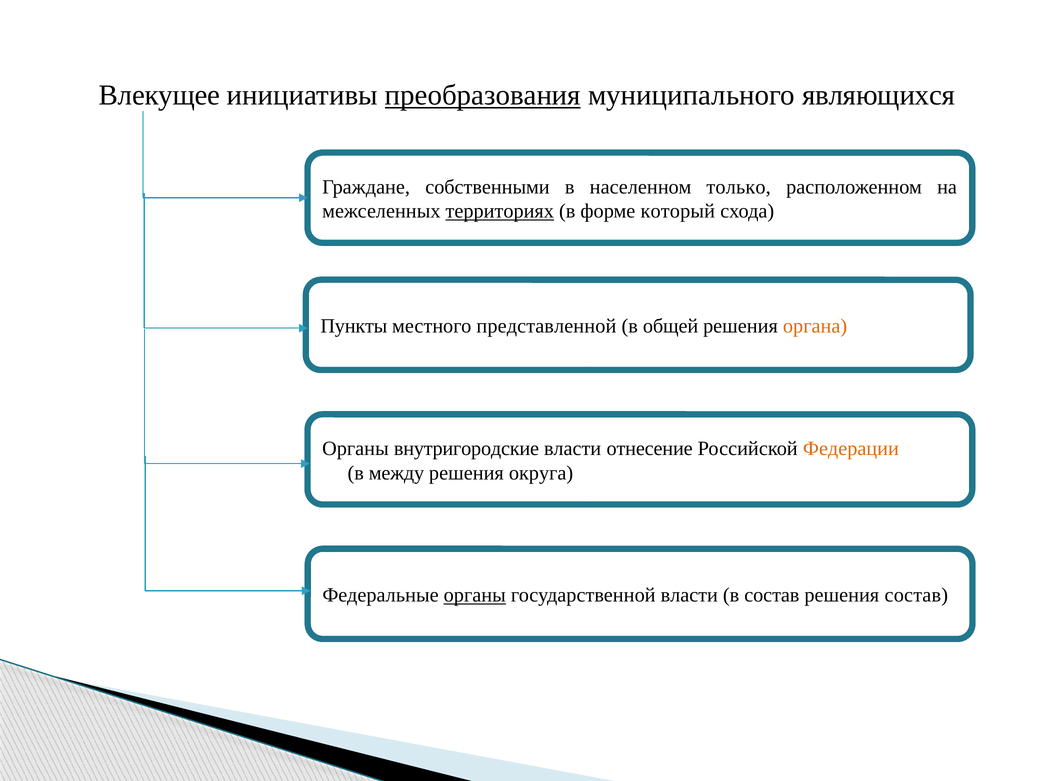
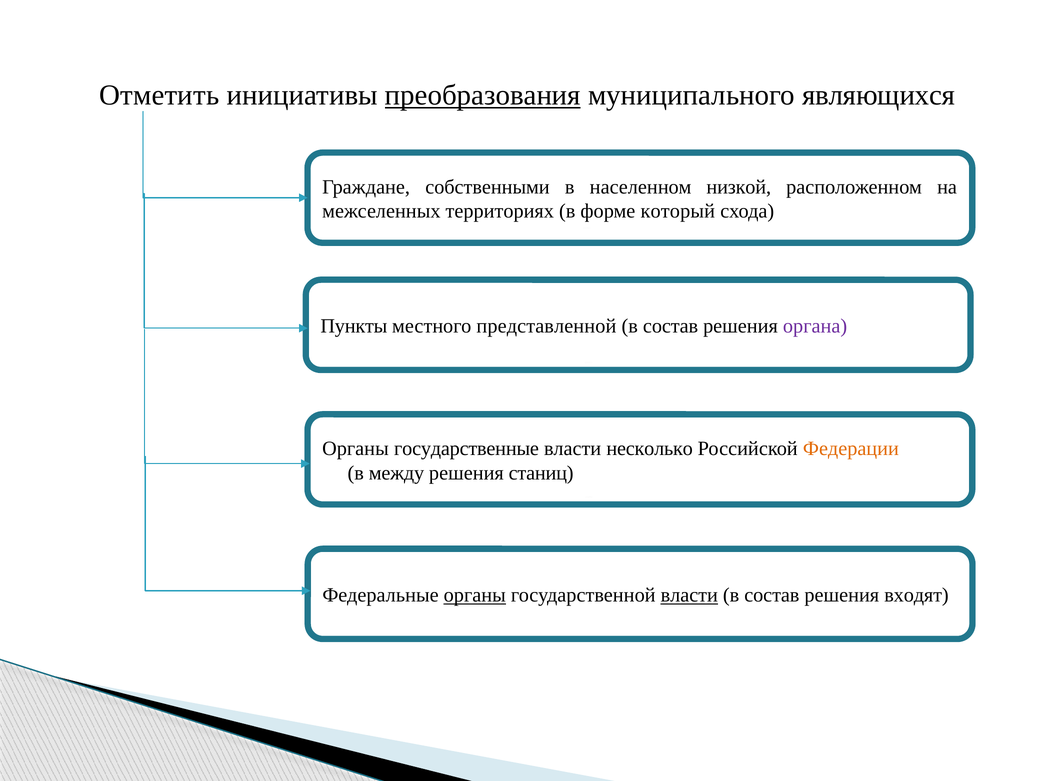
Влекущее: Влекущее -> Отметить (159, 95)
только: только -> низкой (739, 187)
территориях underline: present -> none (500, 211)
общей: общей -> состав (671, 326)
органа colour: orange -> purple (815, 326)
внутригородские: внутригородские -> государственные (466, 449)
отнесение: отнесение -> несколько (650, 449)
округа: округа -> станиц (541, 473)
власти underline: none -> present (689, 596)
решения состав: состав -> входят (916, 596)
